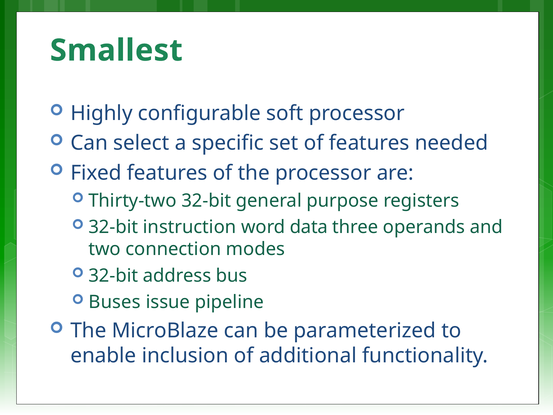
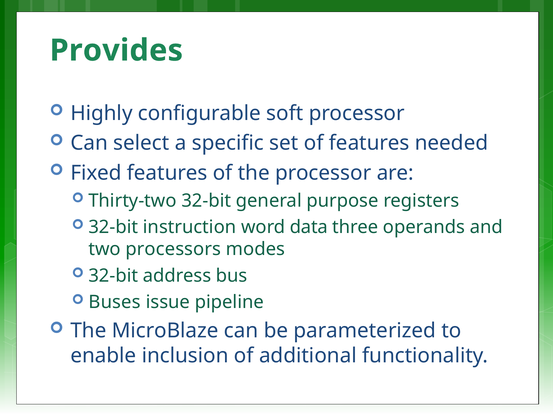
Smallest: Smallest -> Provides (116, 50)
connection: connection -> processors (173, 249)
